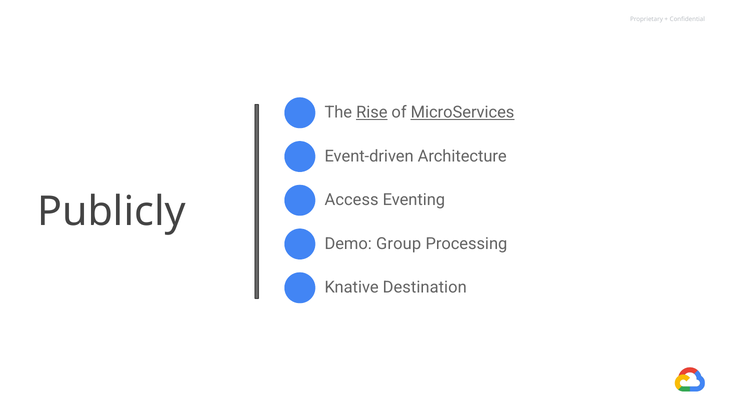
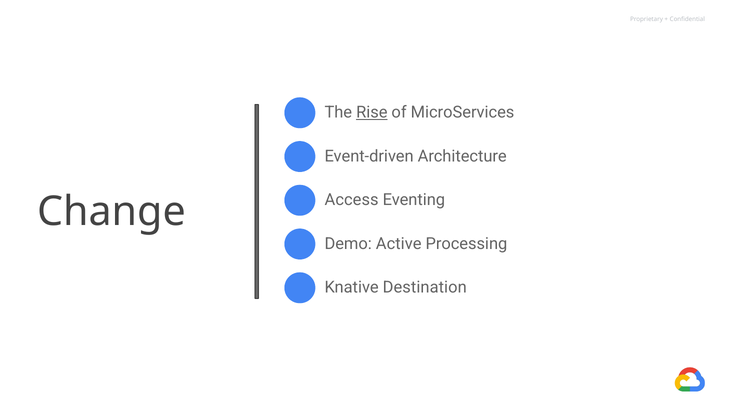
MicroServices underline: present -> none (463, 113)
Publicly: Publicly -> Change (111, 212)
Group: Group -> Active (399, 244)
